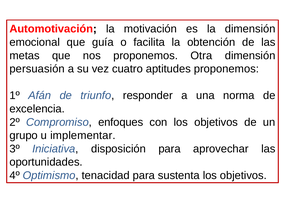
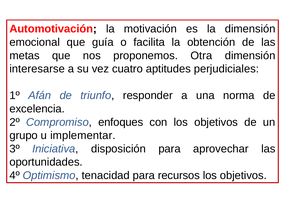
persuasión: persuasión -> interesarse (37, 69)
aptitudes proponemos: proponemos -> perjudiciales (226, 69)
sustenta: sustenta -> recursos (179, 175)
